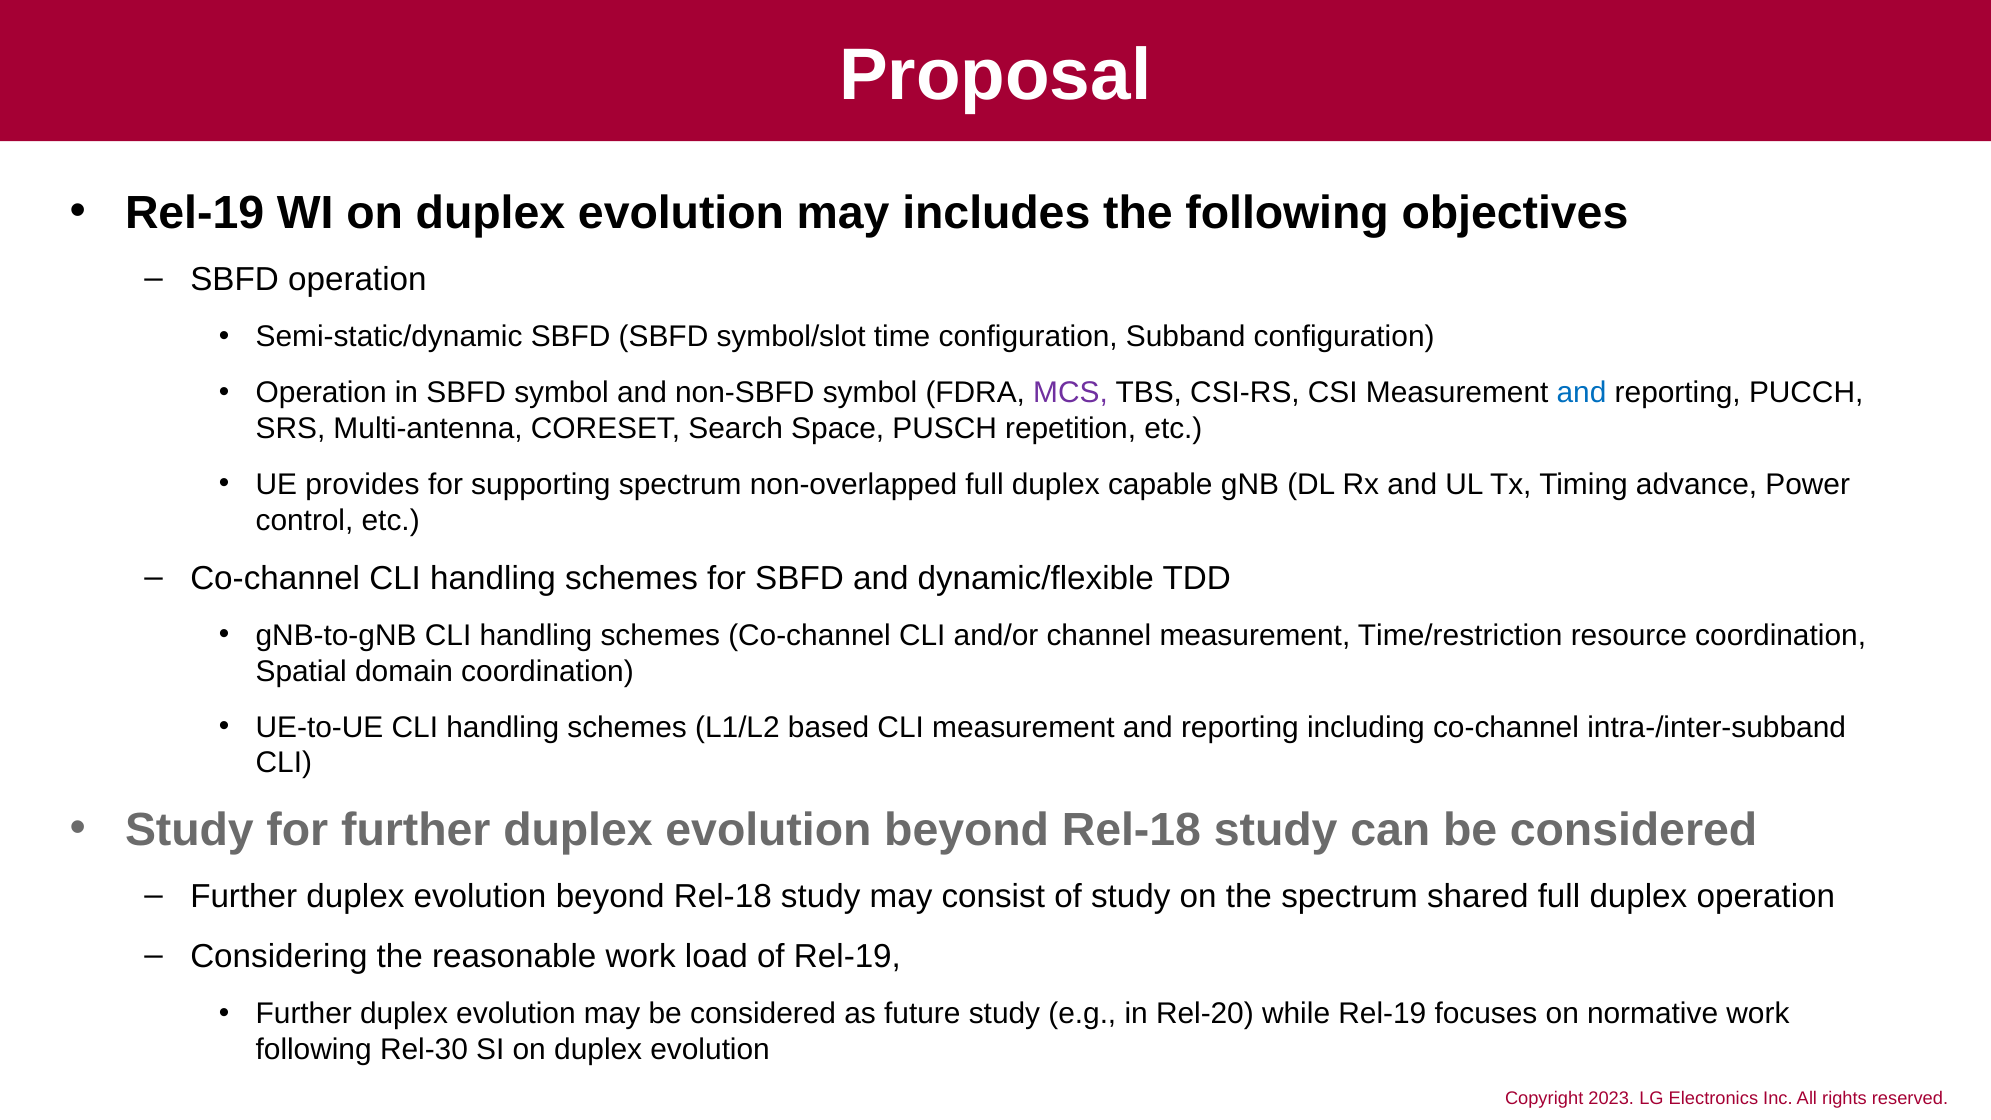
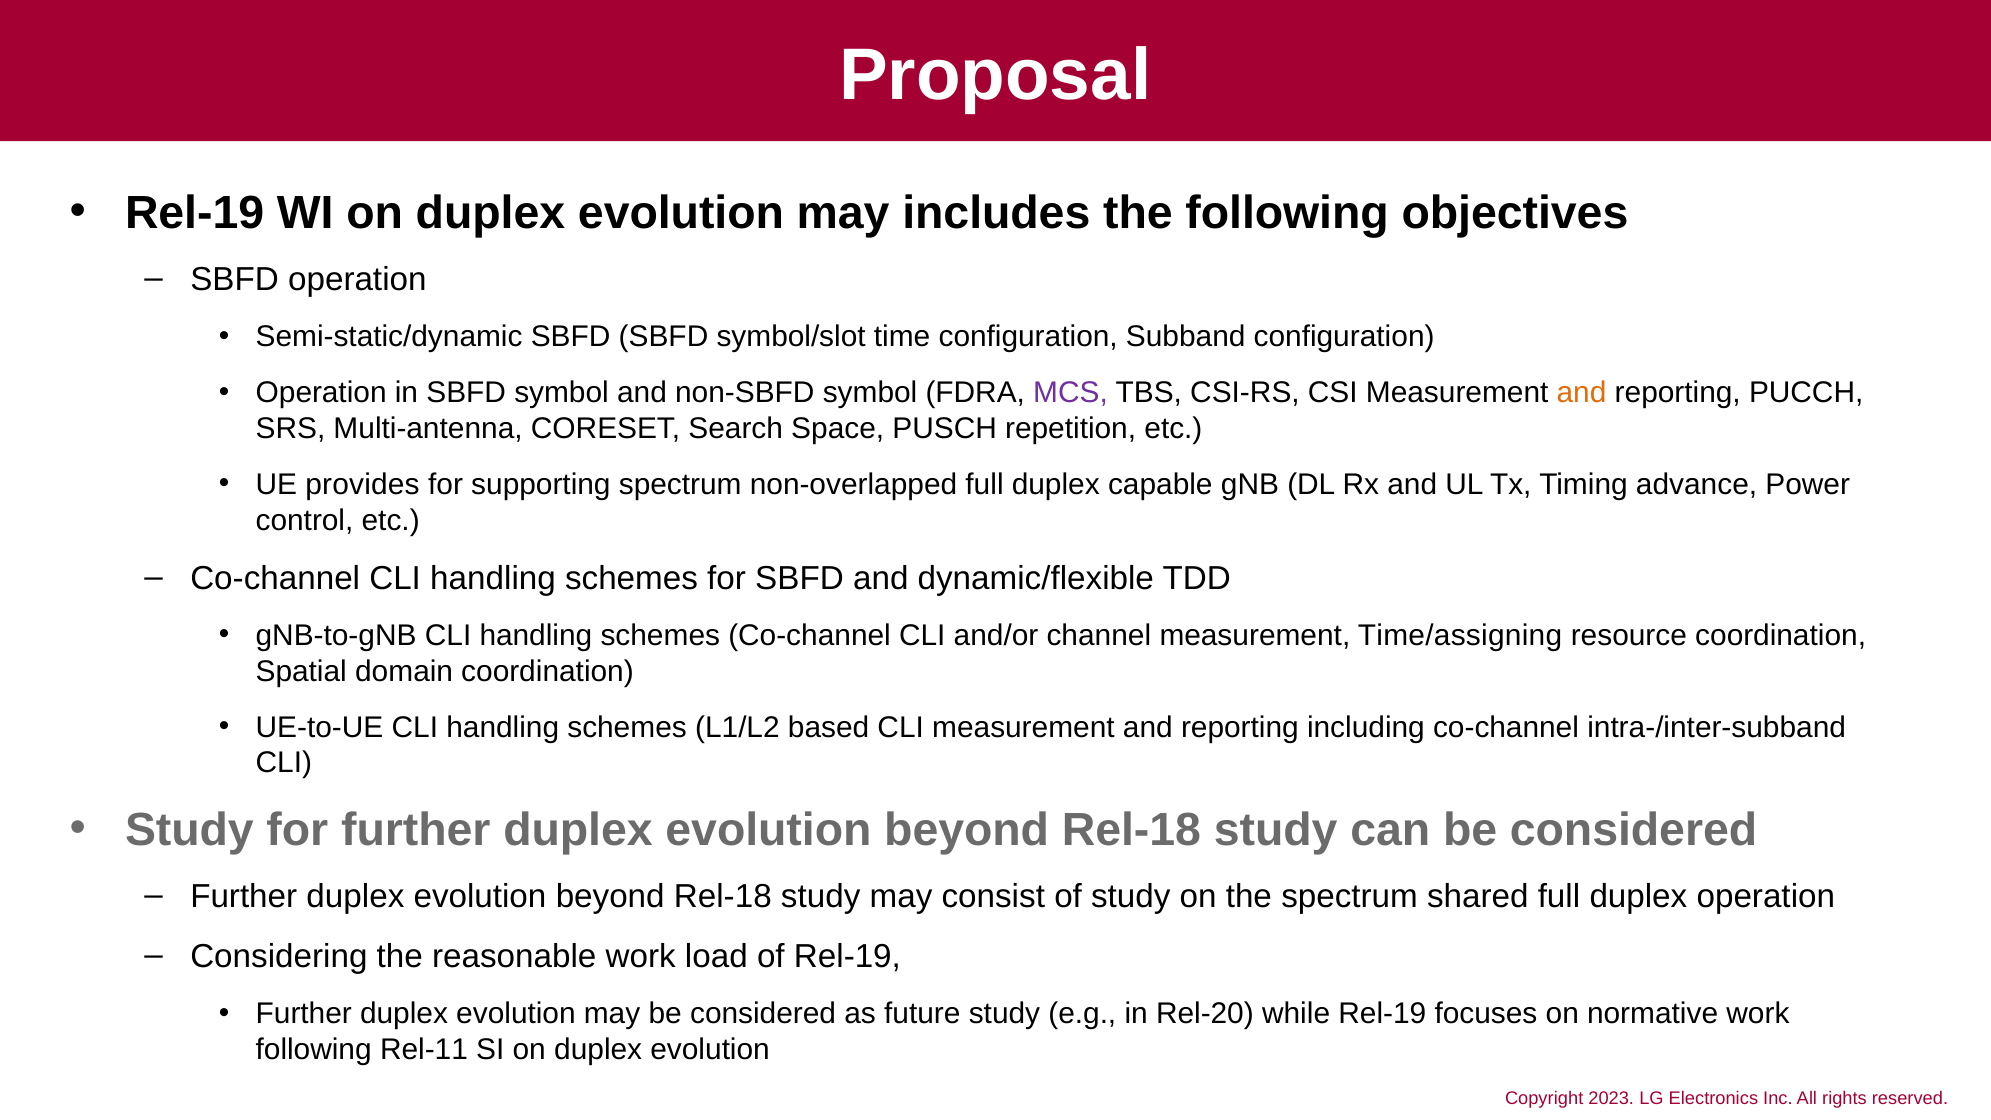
and colour: blue -> orange (1582, 393)
Time/restriction: Time/restriction -> Time/assigning (1460, 636)
Rel-30: Rel-30 -> Rel-11 (424, 1050)
